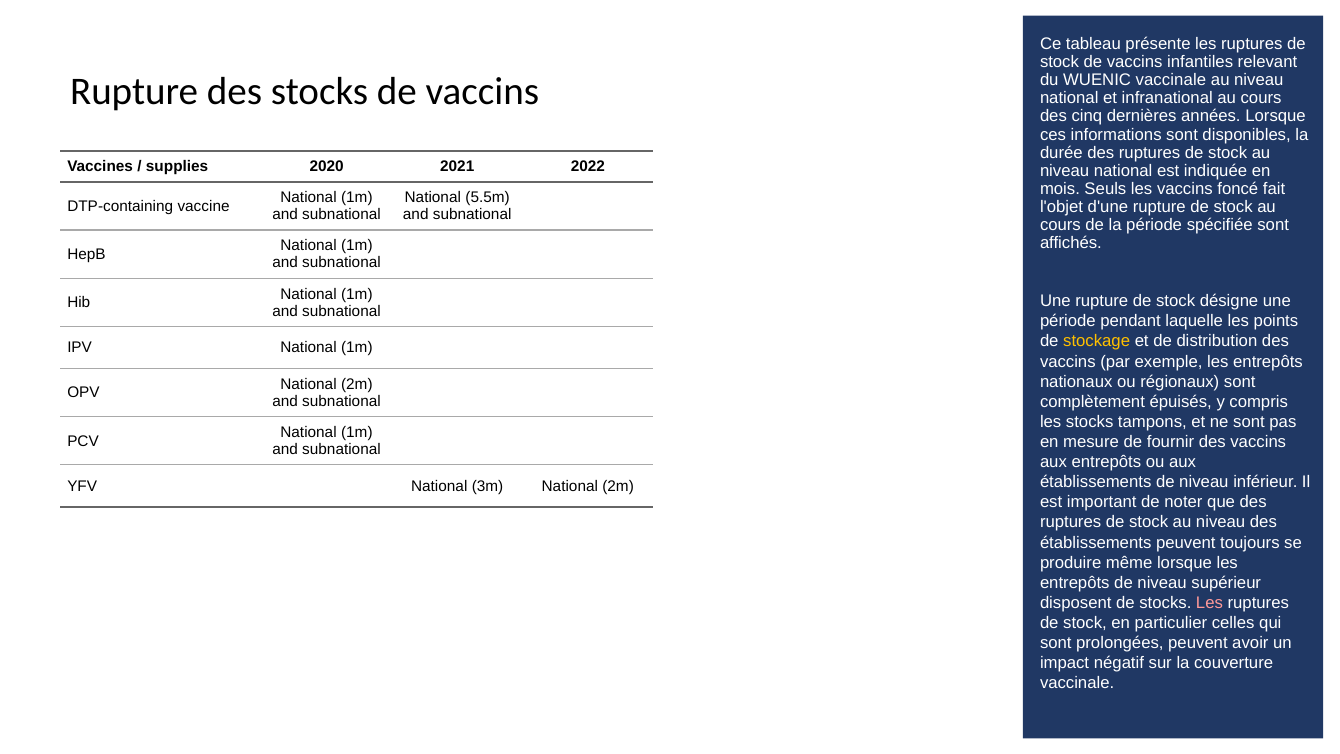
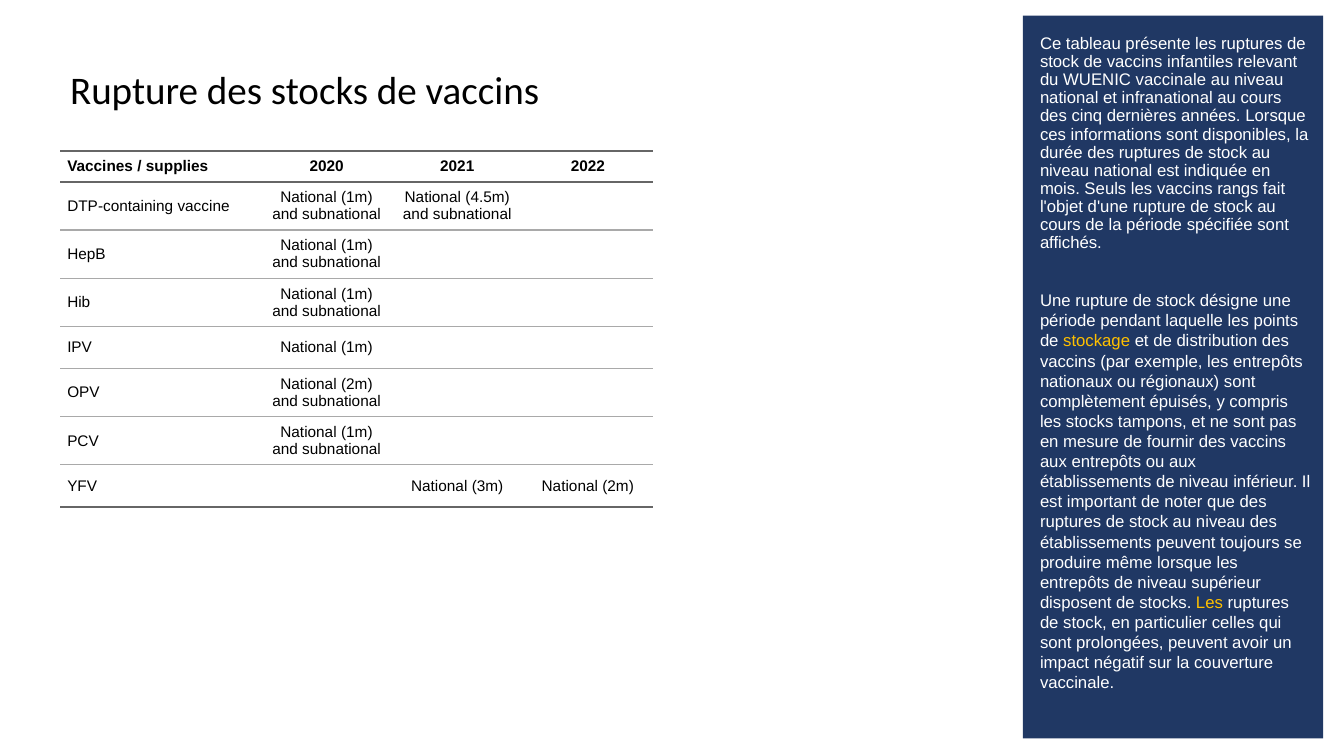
foncé: foncé -> rangs (1238, 189)
5.5m: 5.5m -> 4.5m (488, 198)
Les colour: pink -> yellow (1210, 603)
